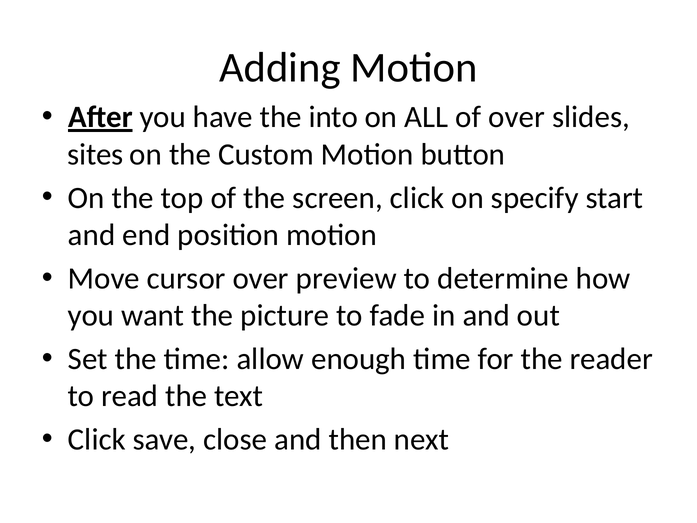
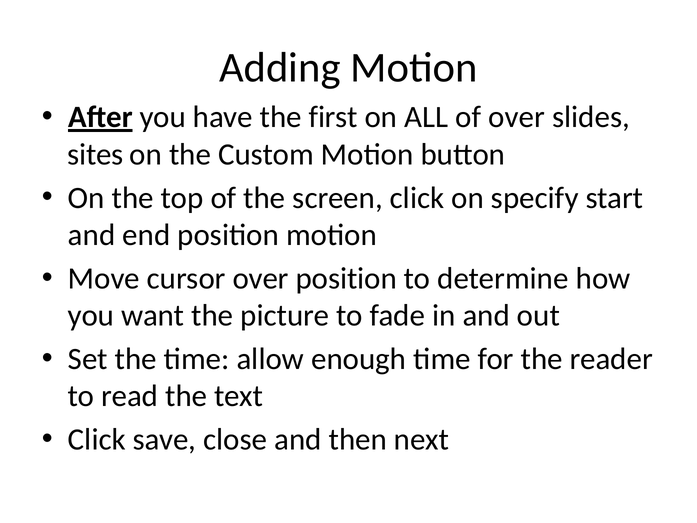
into: into -> first (333, 117)
over preview: preview -> position (346, 278)
